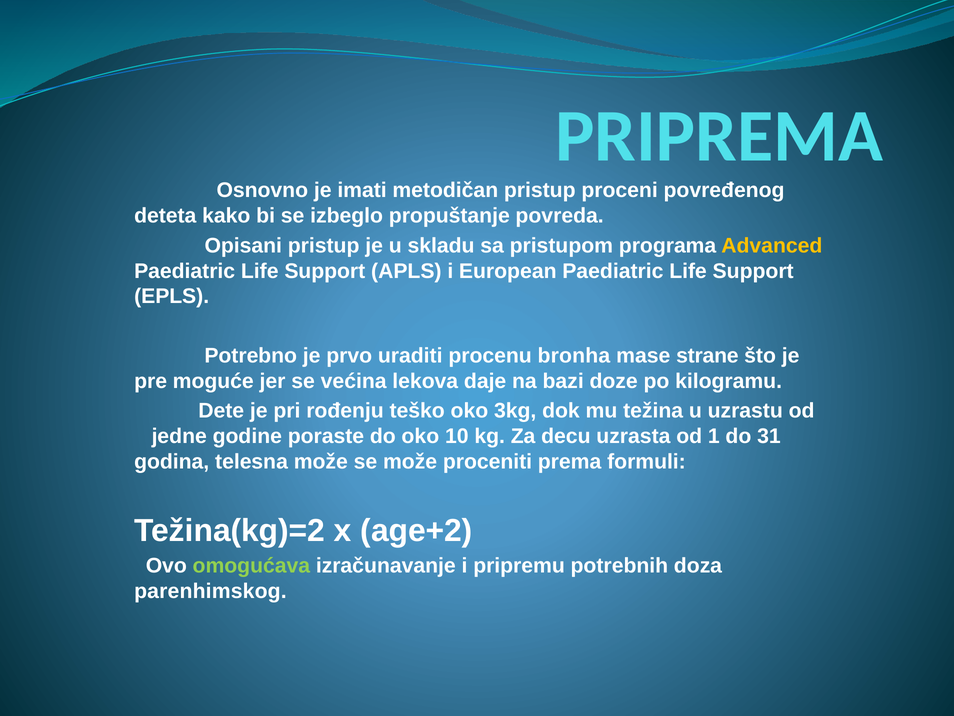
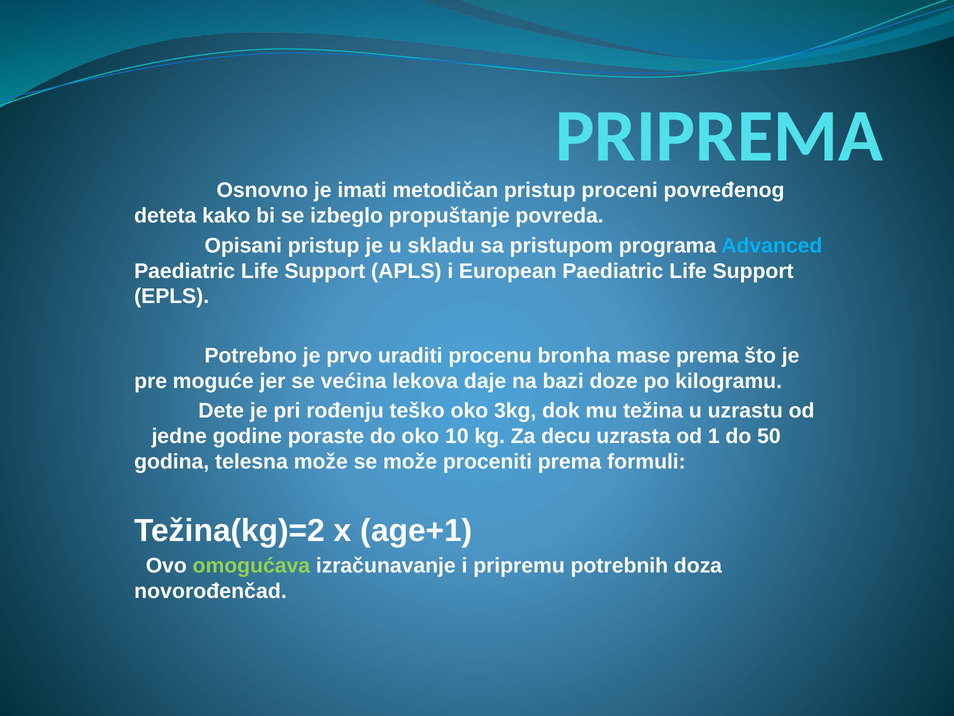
Advanced colour: yellow -> light blue (772, 245)
mase strane: strane -> prema (707, 356)
31: 31 -> 50 (769, 436)
age+2: age+2 -> age+1 (417, 530)
parenhimskog: parenhimskog -> novorođenčad (210, 591)
